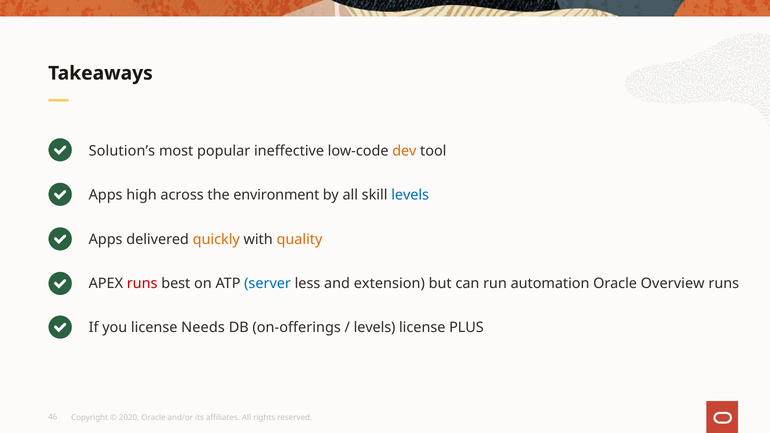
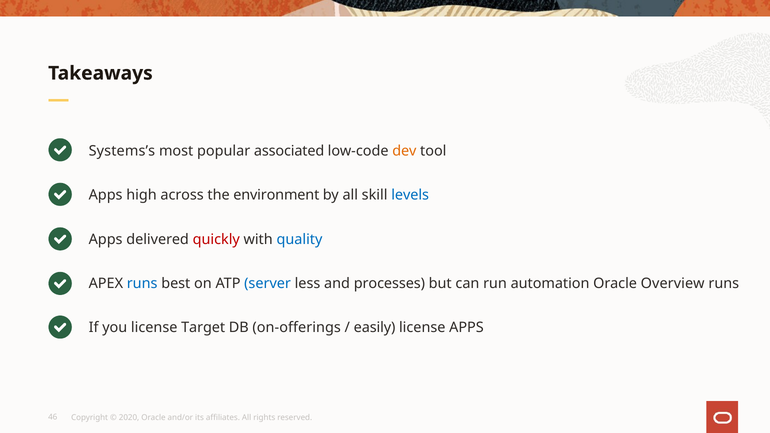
Solution’s: Solution’s -> Systems’s (122, 151)
ineffective: ineffective -> associated (289, 151)
quickly colour: orange -> red (216, 239)
quality colour: orange -> blue (299, 239)
runs colour: red -> blue (142, 284)
extension: extension -> processes (389, 284)
Needs: Needs -> Target (203, 328)
levels: levels -> easily (375, 328)
license PLUS: PLUS -> APPS (466, 328)
